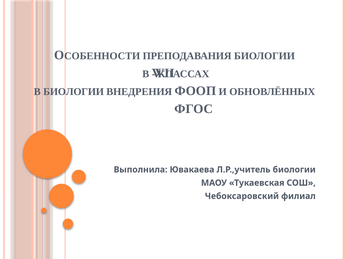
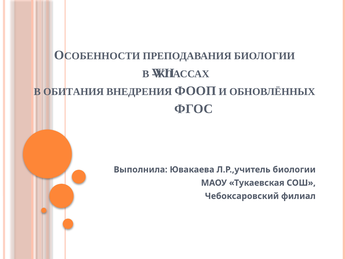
В БИОЛОГИИ: БИОЛОГИИ -> ОБИТАНИЯ (74, 92)
